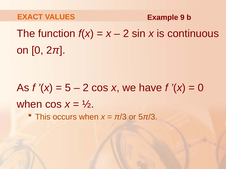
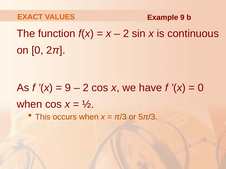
5: 5 -> 9 (68, 88)
